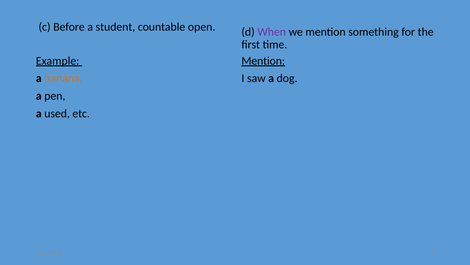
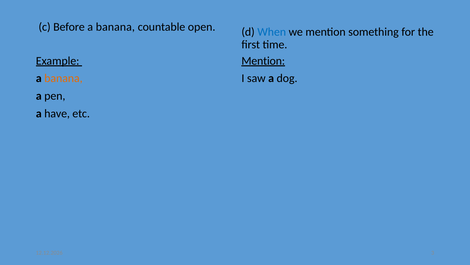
Before a student: student -> banana (115, 27)
When colour: purple -> blue (272, 32)
used: used -> have (57, 113)
